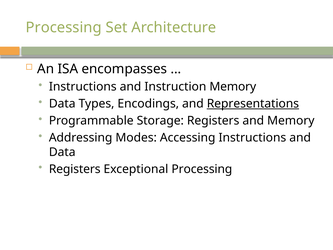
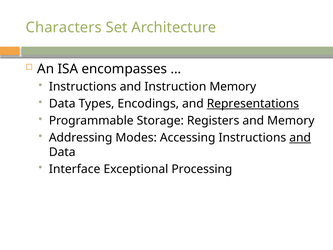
Processing: Processing -> Characters (64, 27)
and underline: none -> present (300, 138)
Registers: Registers -> Interface (75, 169)
